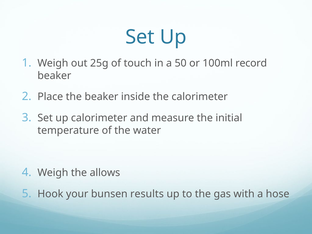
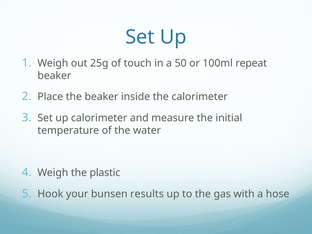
record: record -> repeat (251, 63)
allows: allows -> plastic (105, 173)
